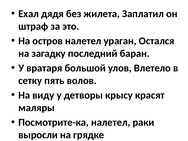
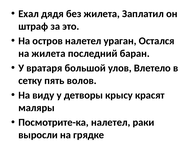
на загадку: загадку -> жилета (48, 53)
